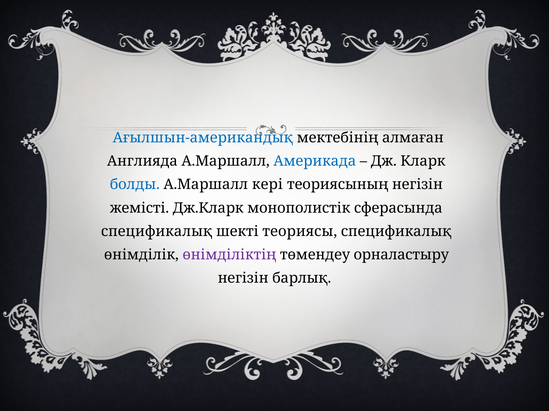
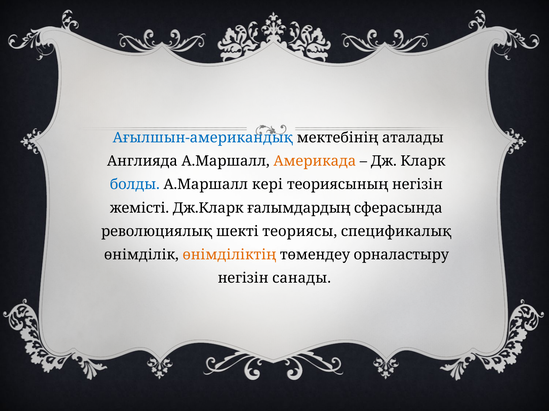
алмаған: алмаған -> аталады (413, 138)
Америкада colour: blue -> orange (315, 161)
монополистік: монополистік -> ғалымдардың (299, 208)
спецификалық: спецификалық -> революциялық (157, 232)
өнімділіктің colour: purple -> orange (229, 255)
барлық: барлық -> санады (302, 279)
